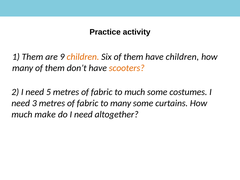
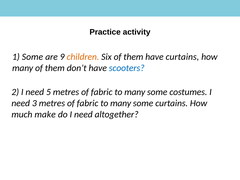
1 Them: Them -> Some (32, 57)
have children: children -> curtains (182, 57)
scooters colour: orange -> blue (127, 68)
much: much -> many (135, 92)
